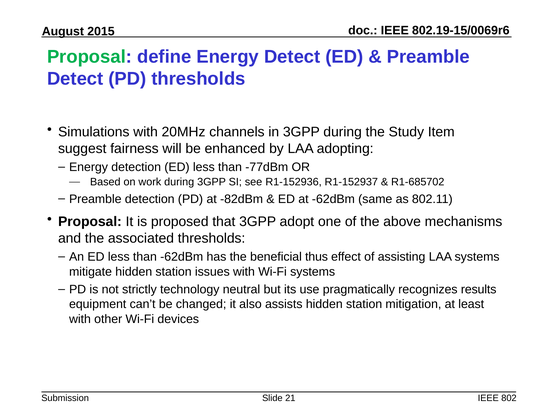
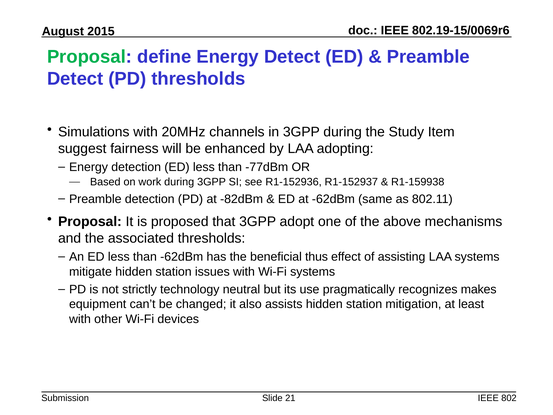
R1-685702: R1-685702 -> R1-159938 (418, 182)
results: results -> makes (479, 289)
